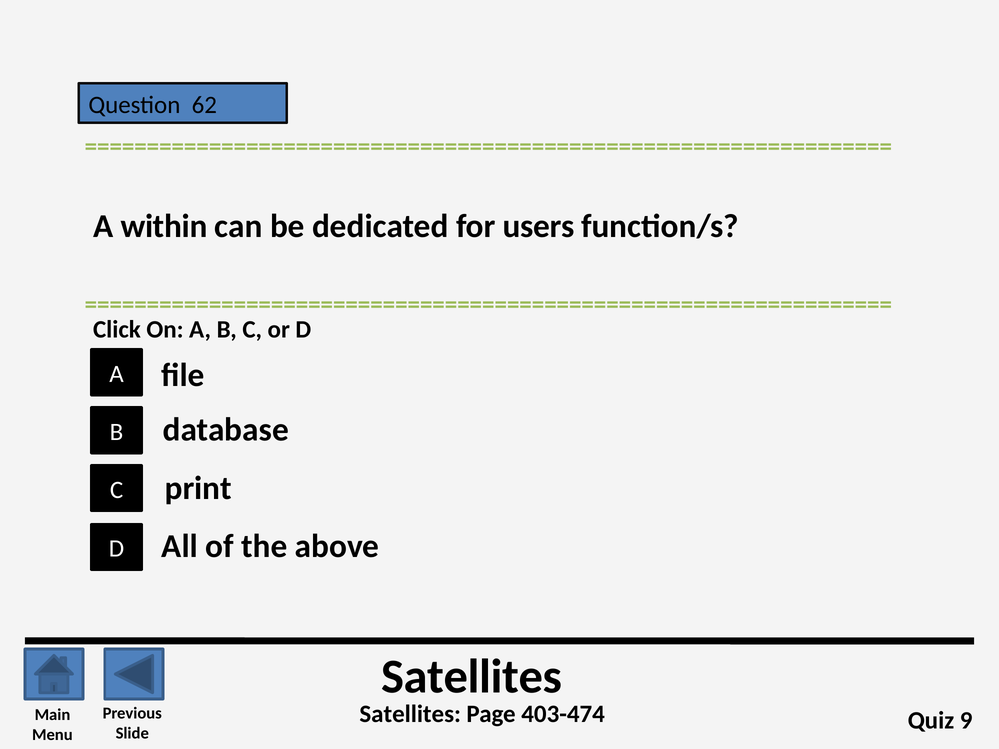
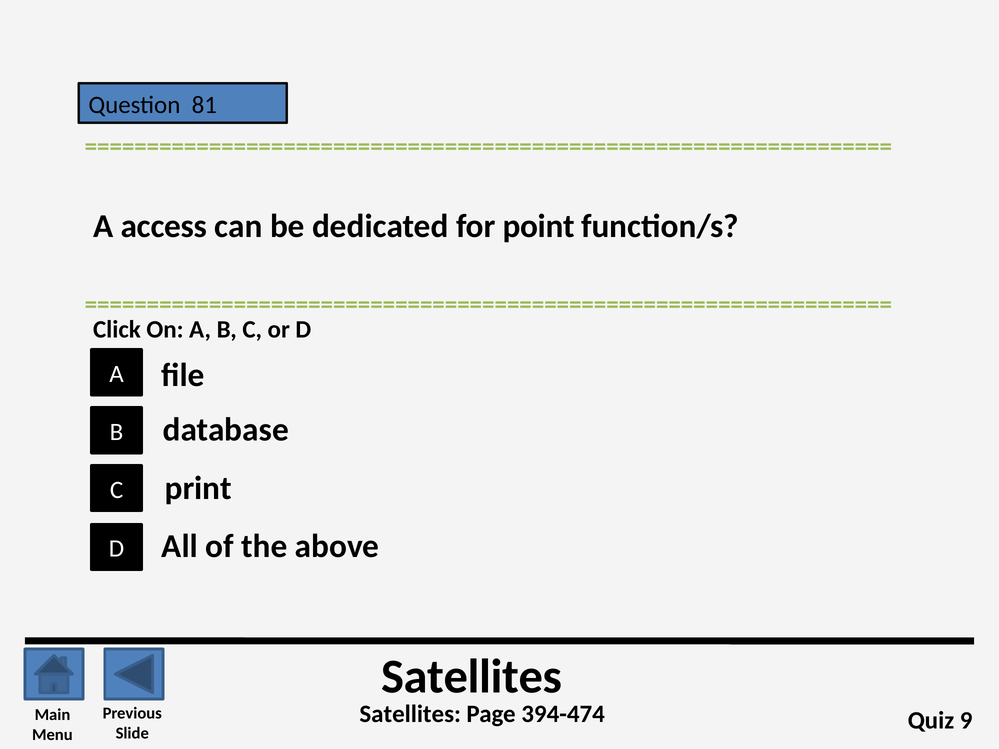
62: 62 -> 81 (204, 105)
within: within -> access (164, 227)
users: users -> point (539, 227)
403-474: 403-474 -> 394-474 (563, 714)
